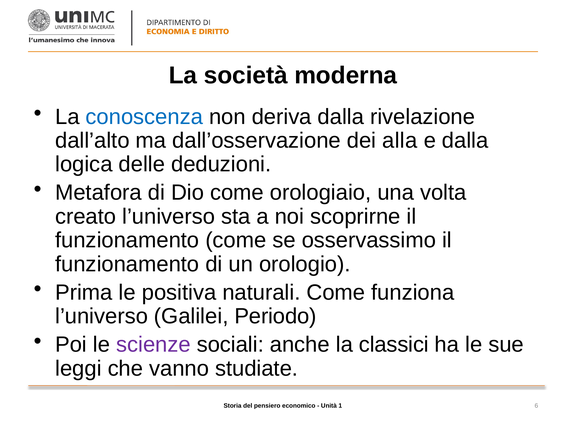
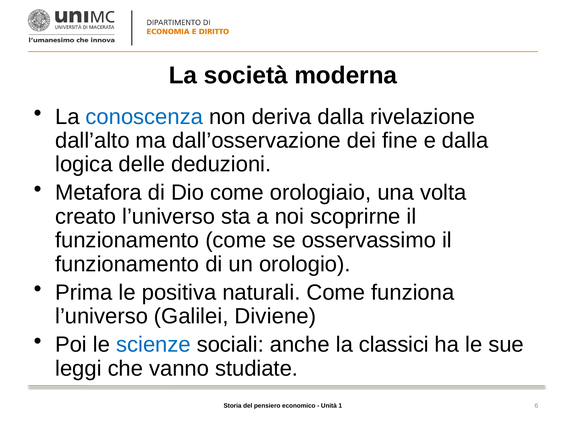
alla: alla -> fine (400, 140)
Periodo: Periodo -> Diviene (275, 316)
scienze colour: purple -> blue (153, 344)
